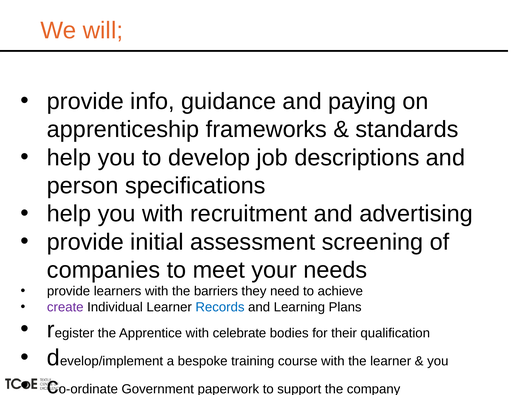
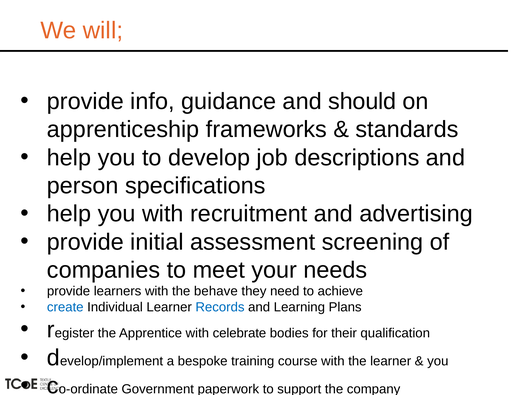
paying: paying -> should (362, 102)
barriers: barriers -> behave (216, 291)
create colour: purple -> blue (65, 307)
